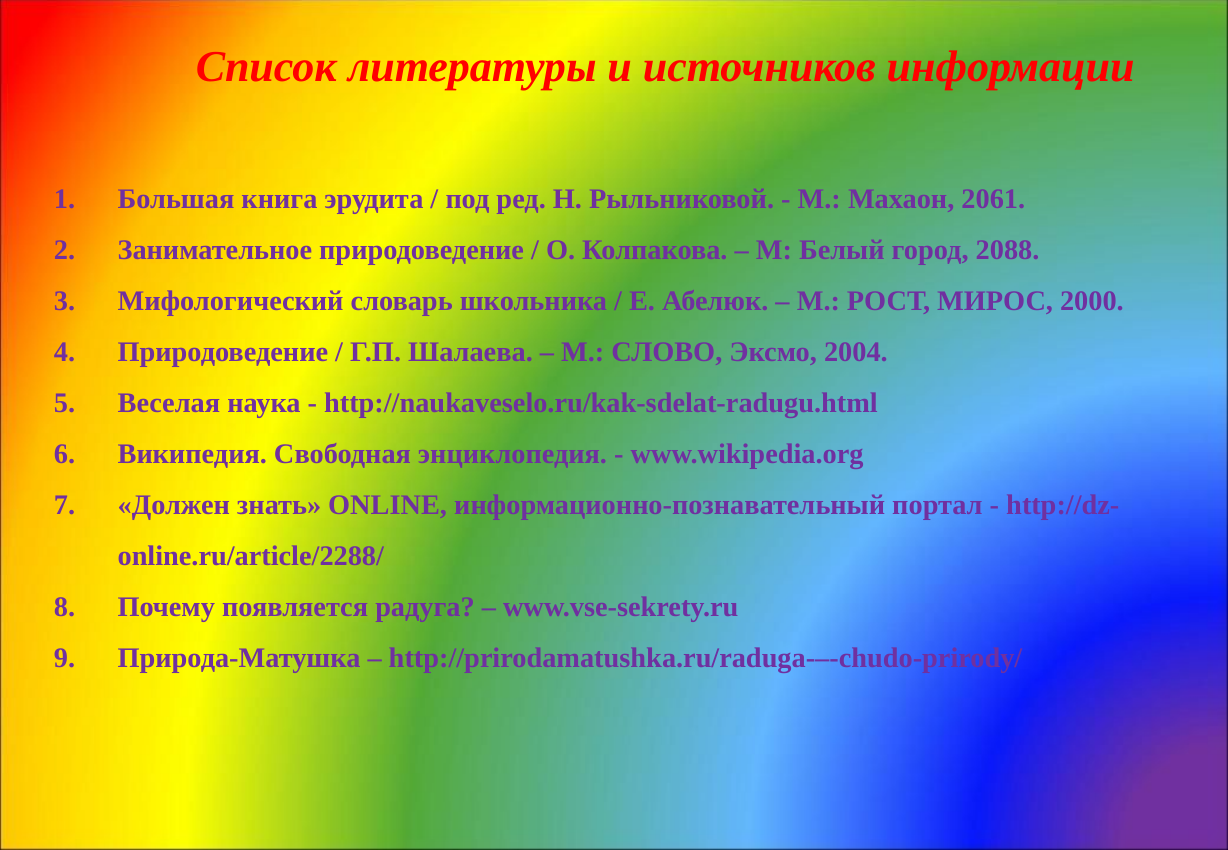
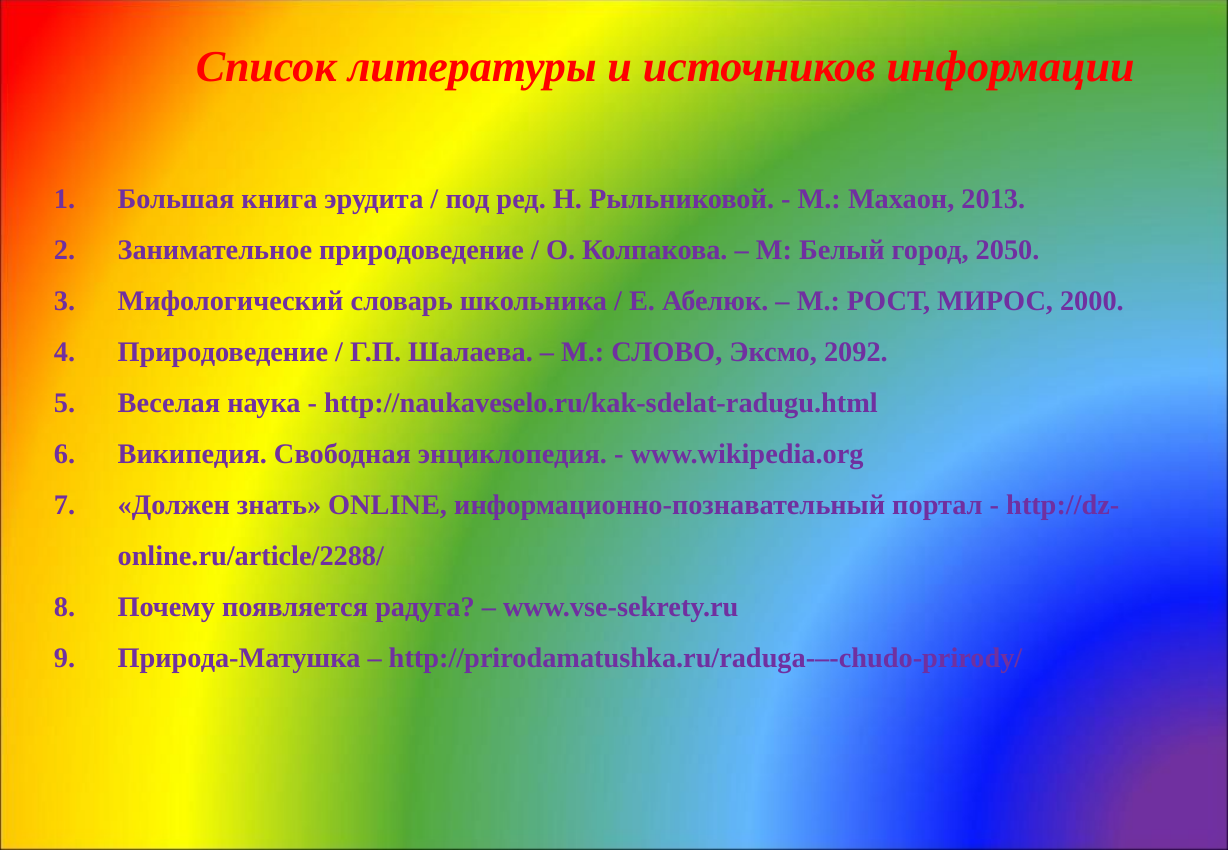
2061: 2061 -> 2013 (993, 199)
2088: 2088 -> 2050 (1008, 250)
2004: 2004 -> 2092 (856, 352)
